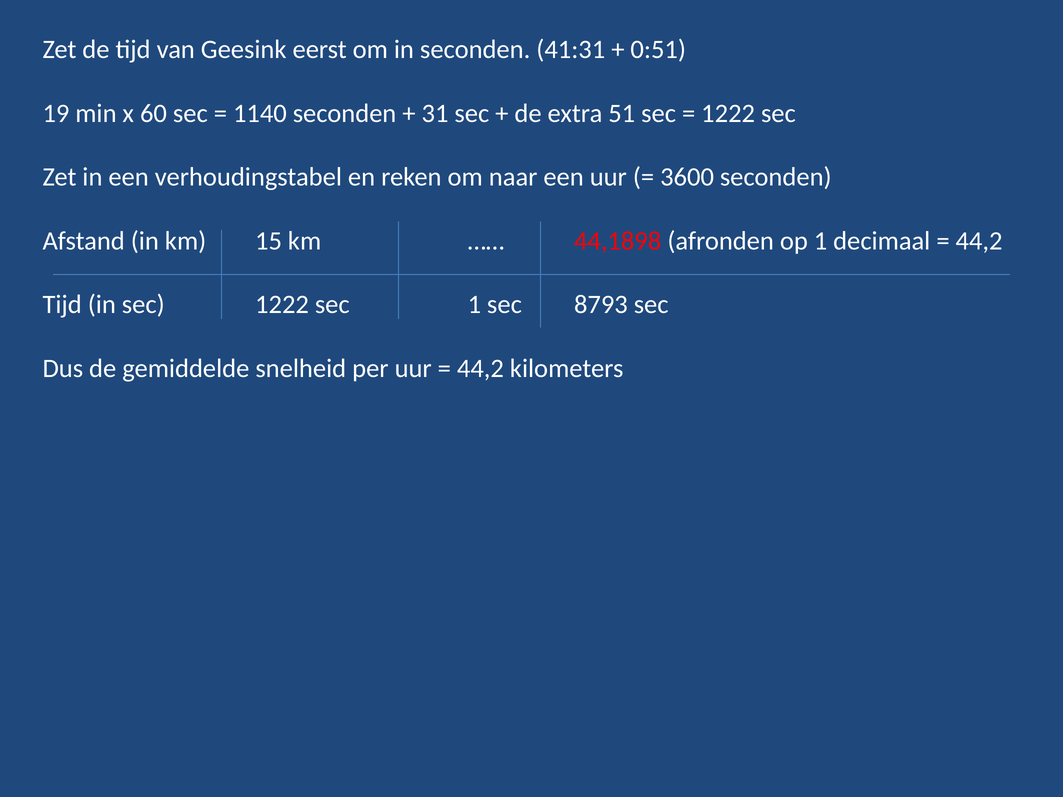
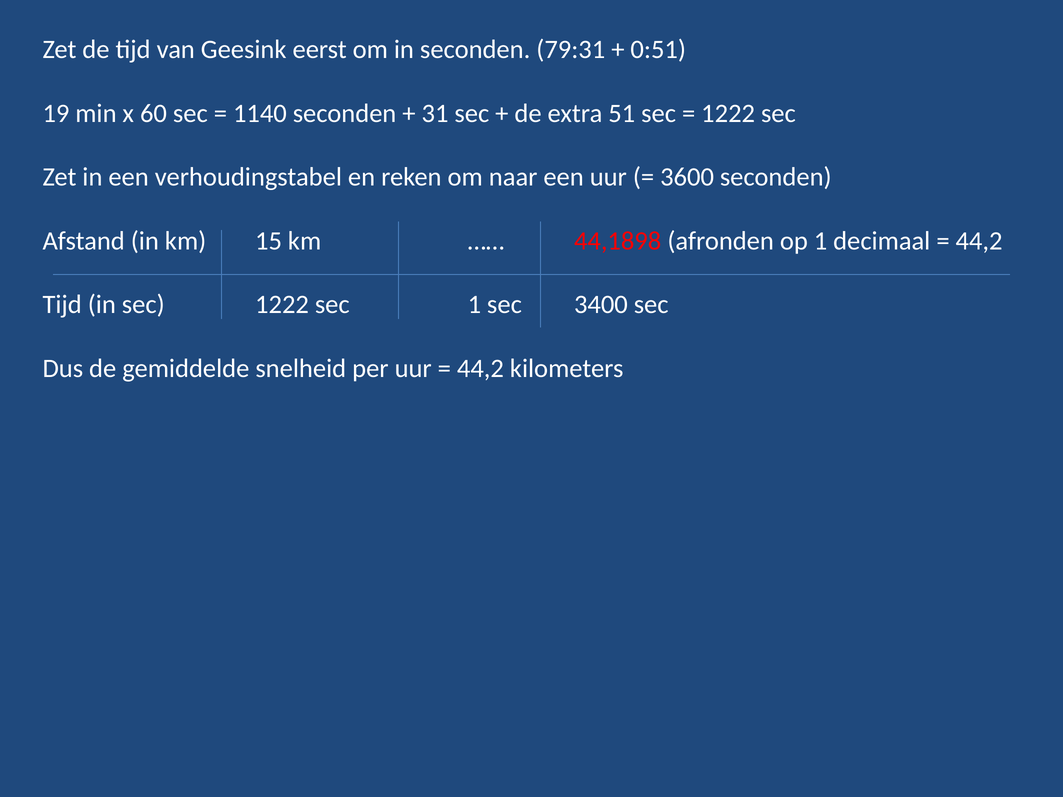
41:31: 41:31 -> 79:31 (571, 50)
8793: 8793 -> 3400 (601, 305)
